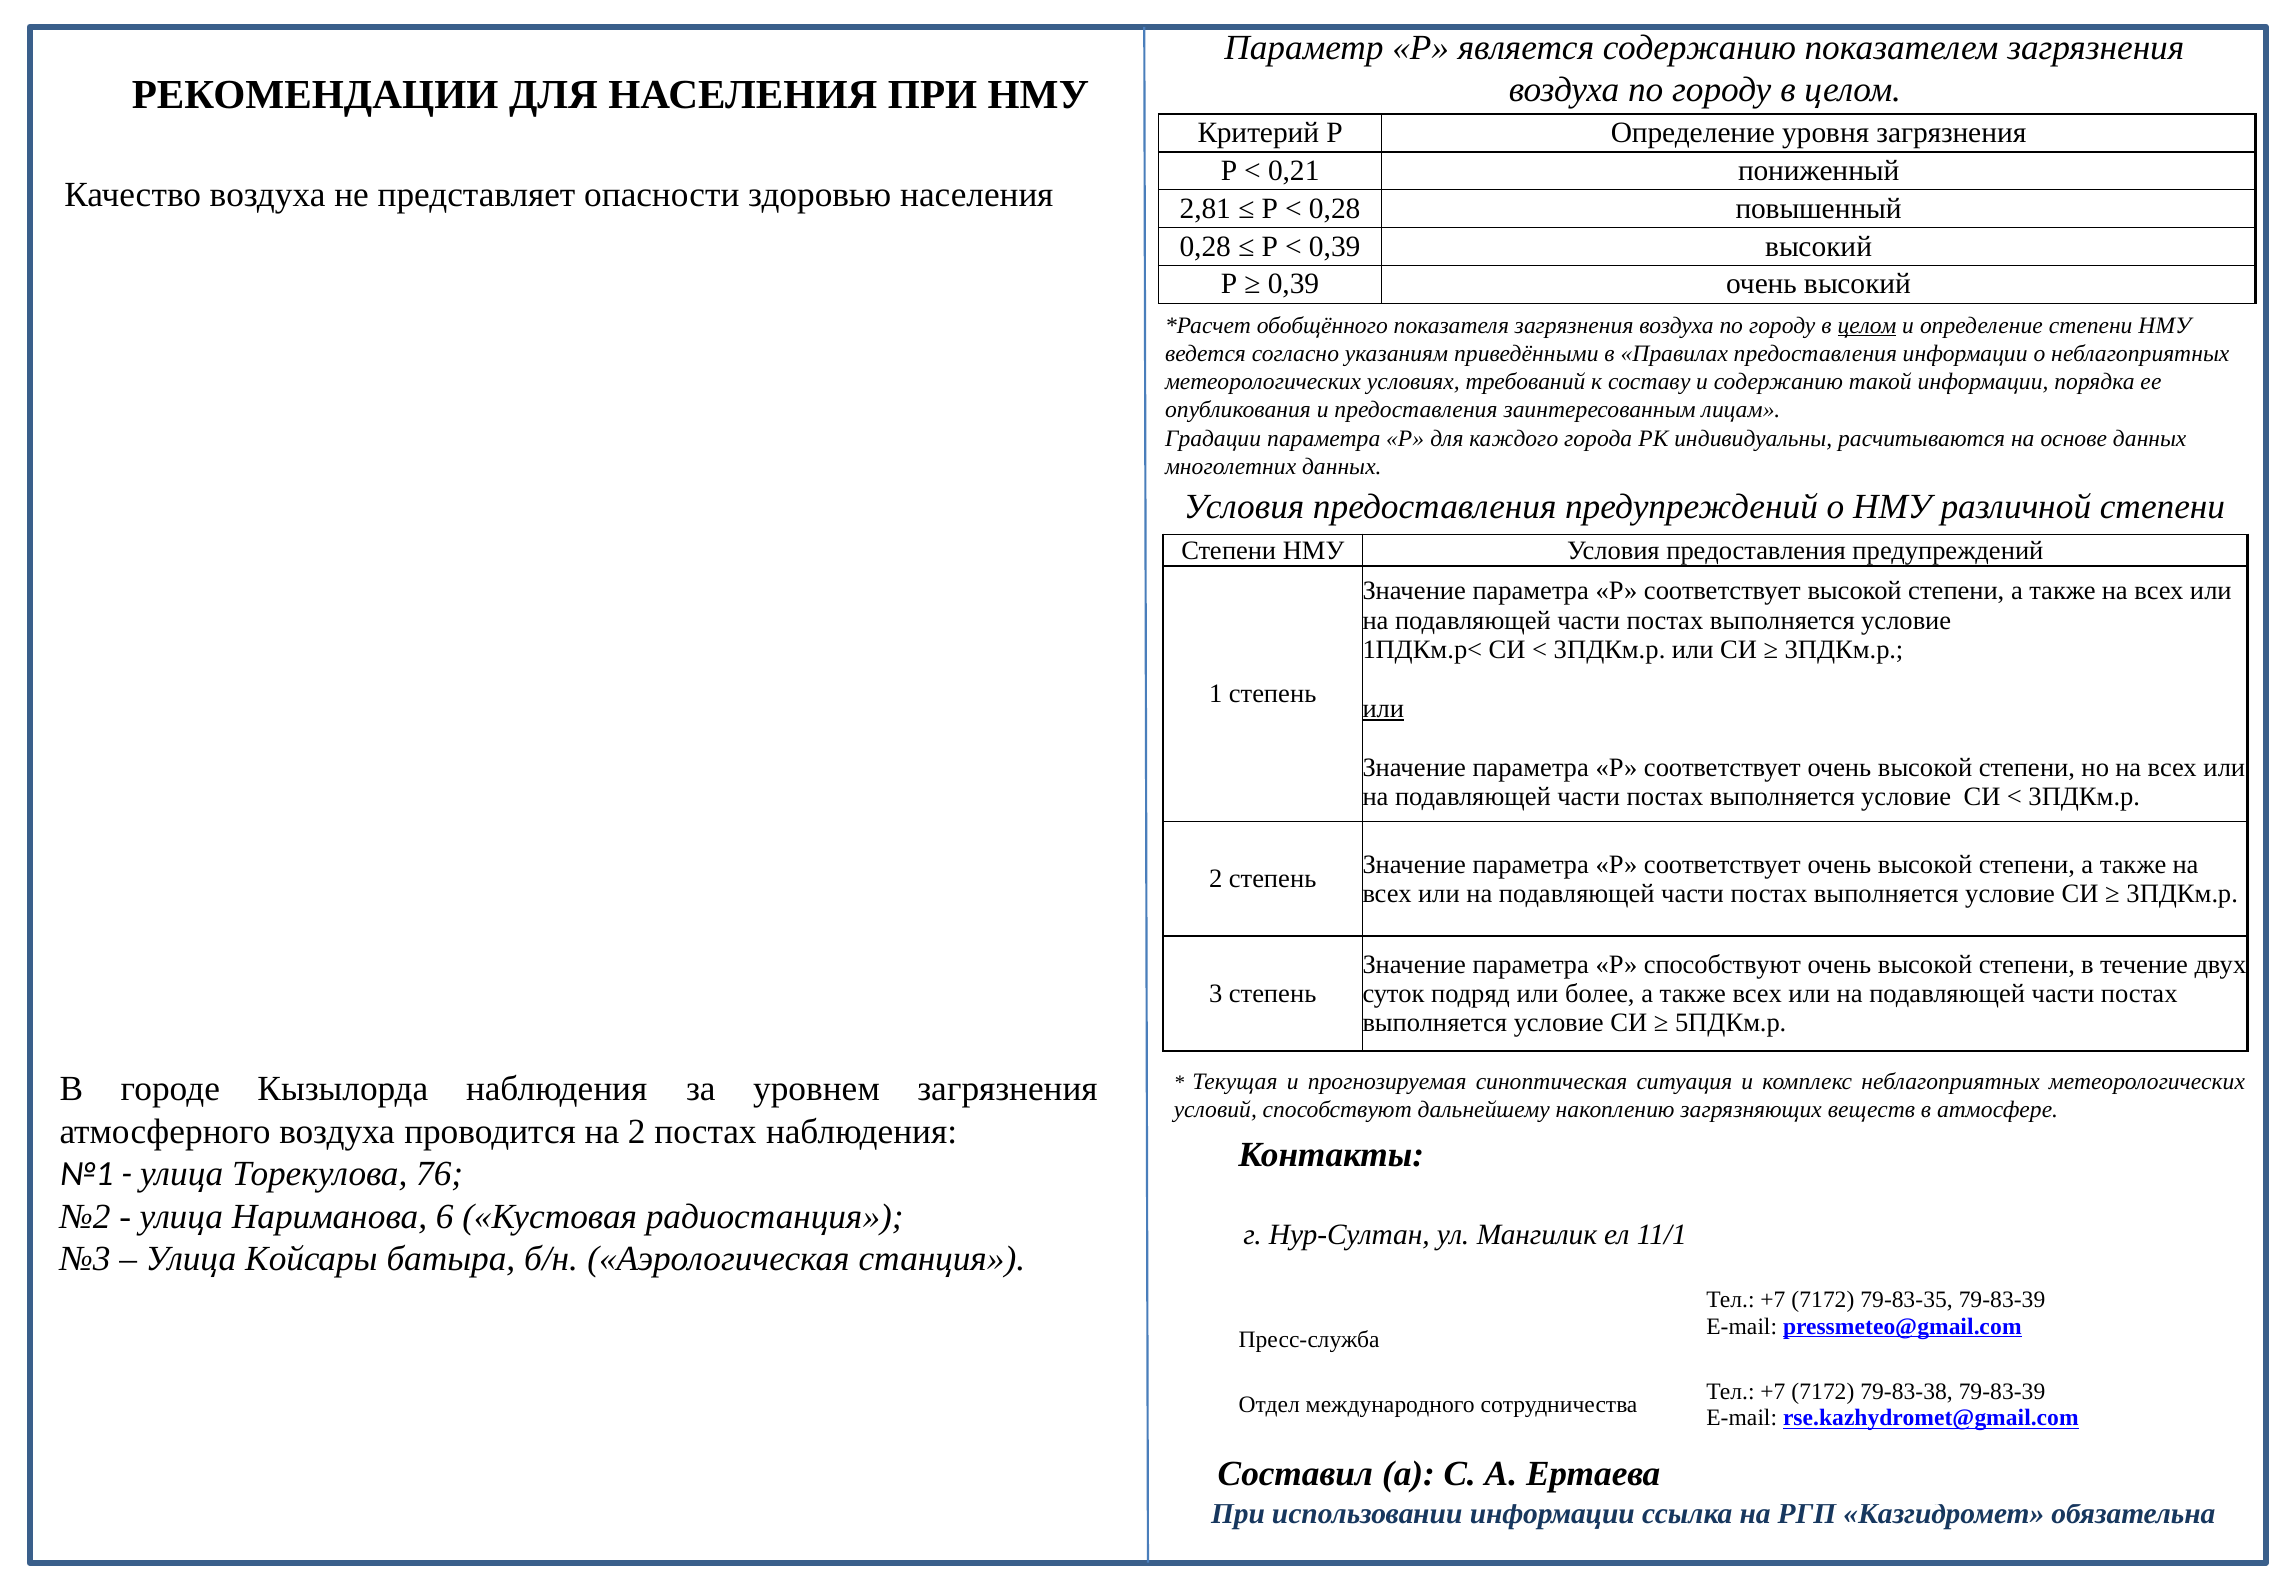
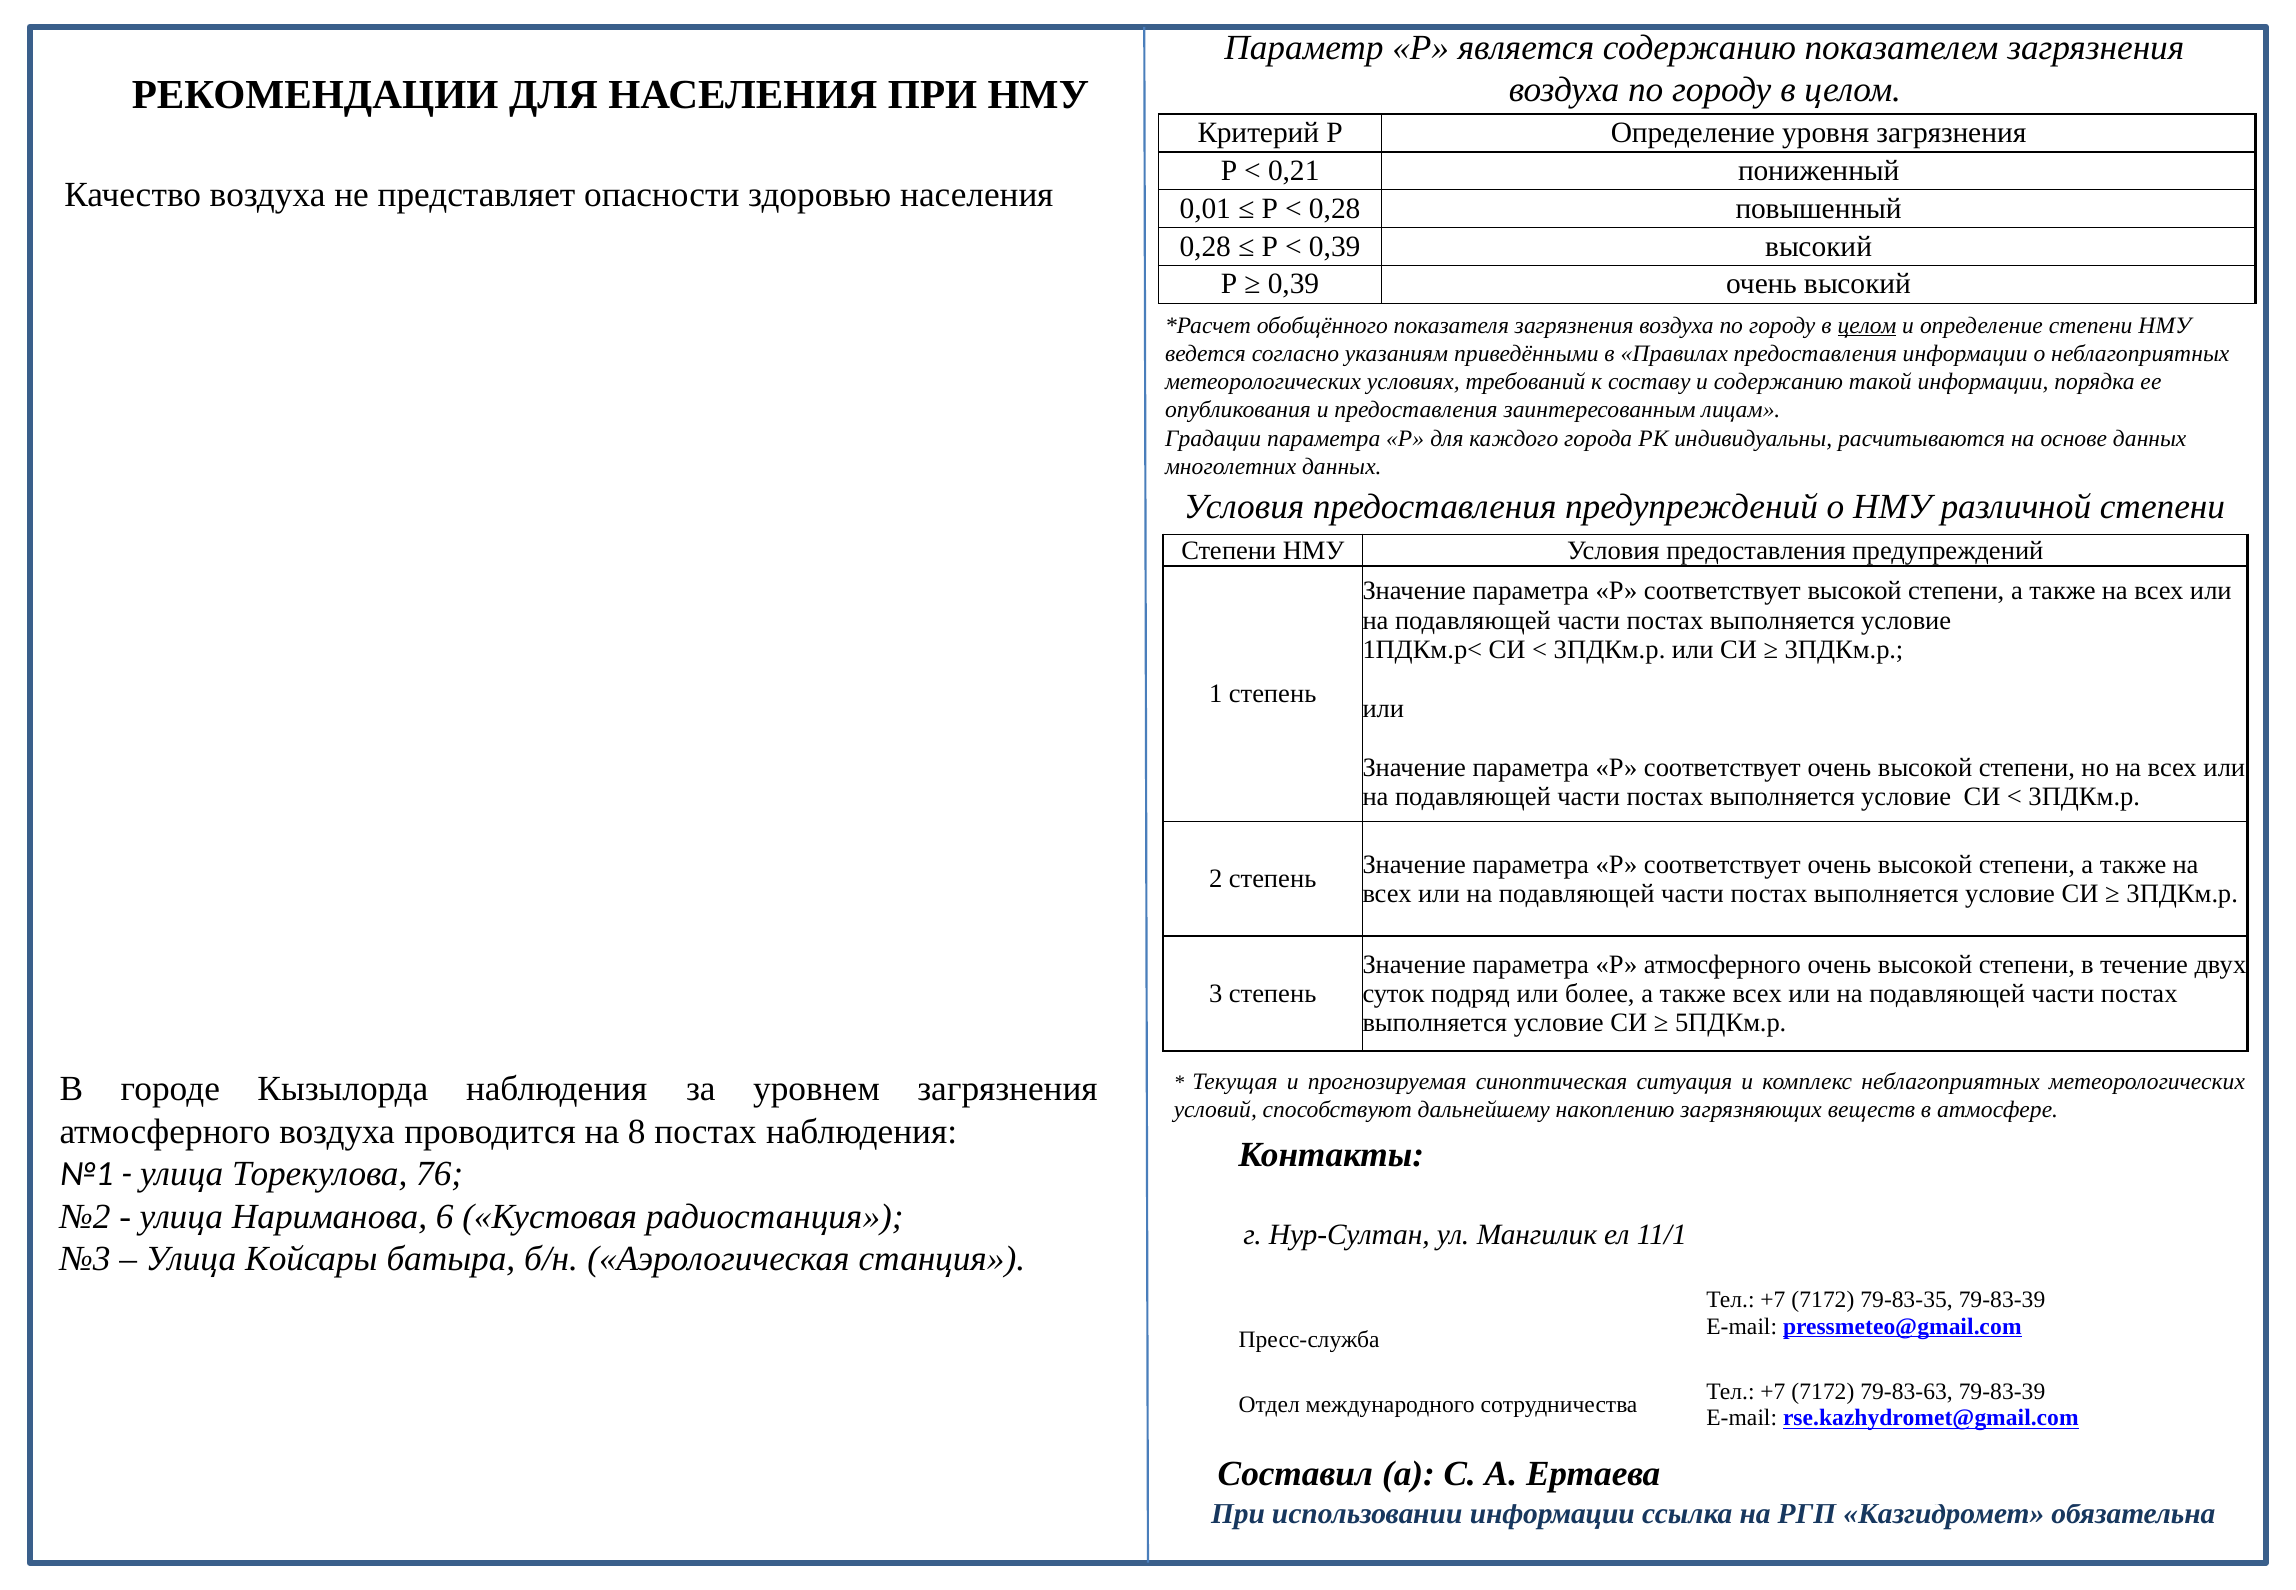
2,81: 2,81 -> 0,01 (1205, 208)
или underline: present -> none (1383, 708)
Р способствуют: способствуют -> атмосферного (1722, 964)
на 2: 2 -> 8 (637, 1131)
79-83-38: 79-83-38 -> 79-83-63 (1907, 1392)
